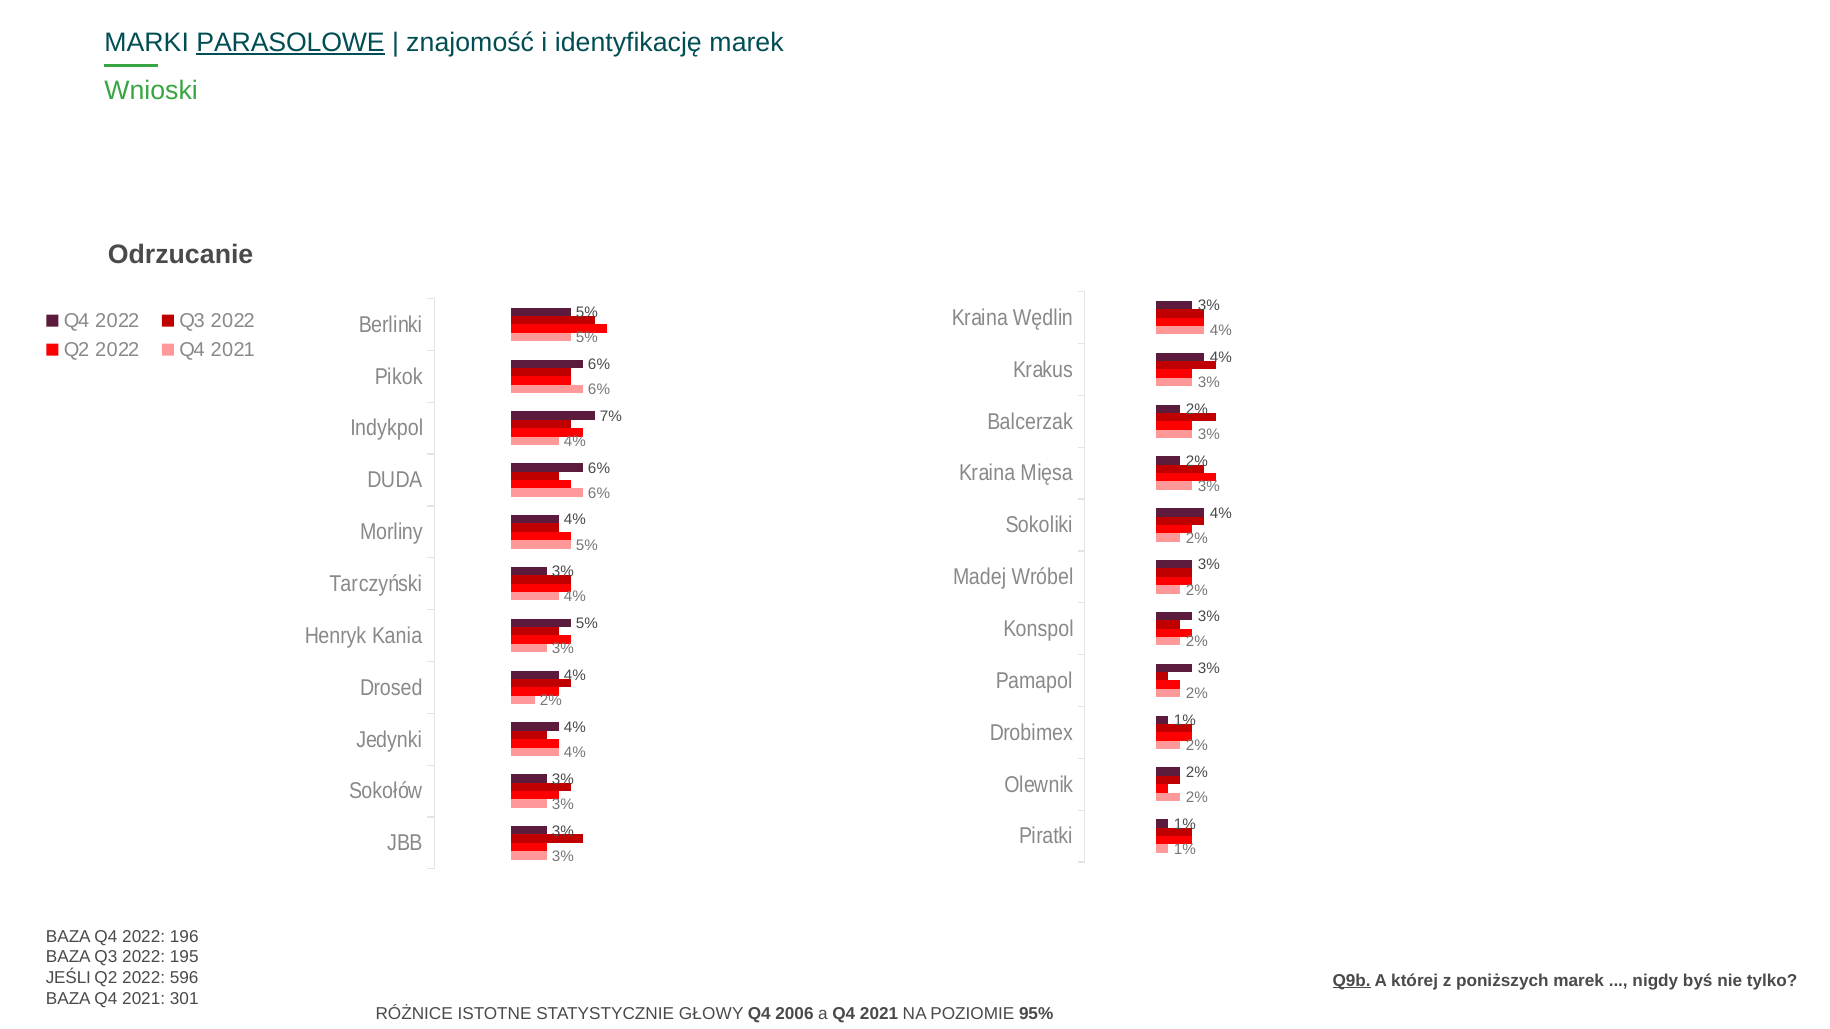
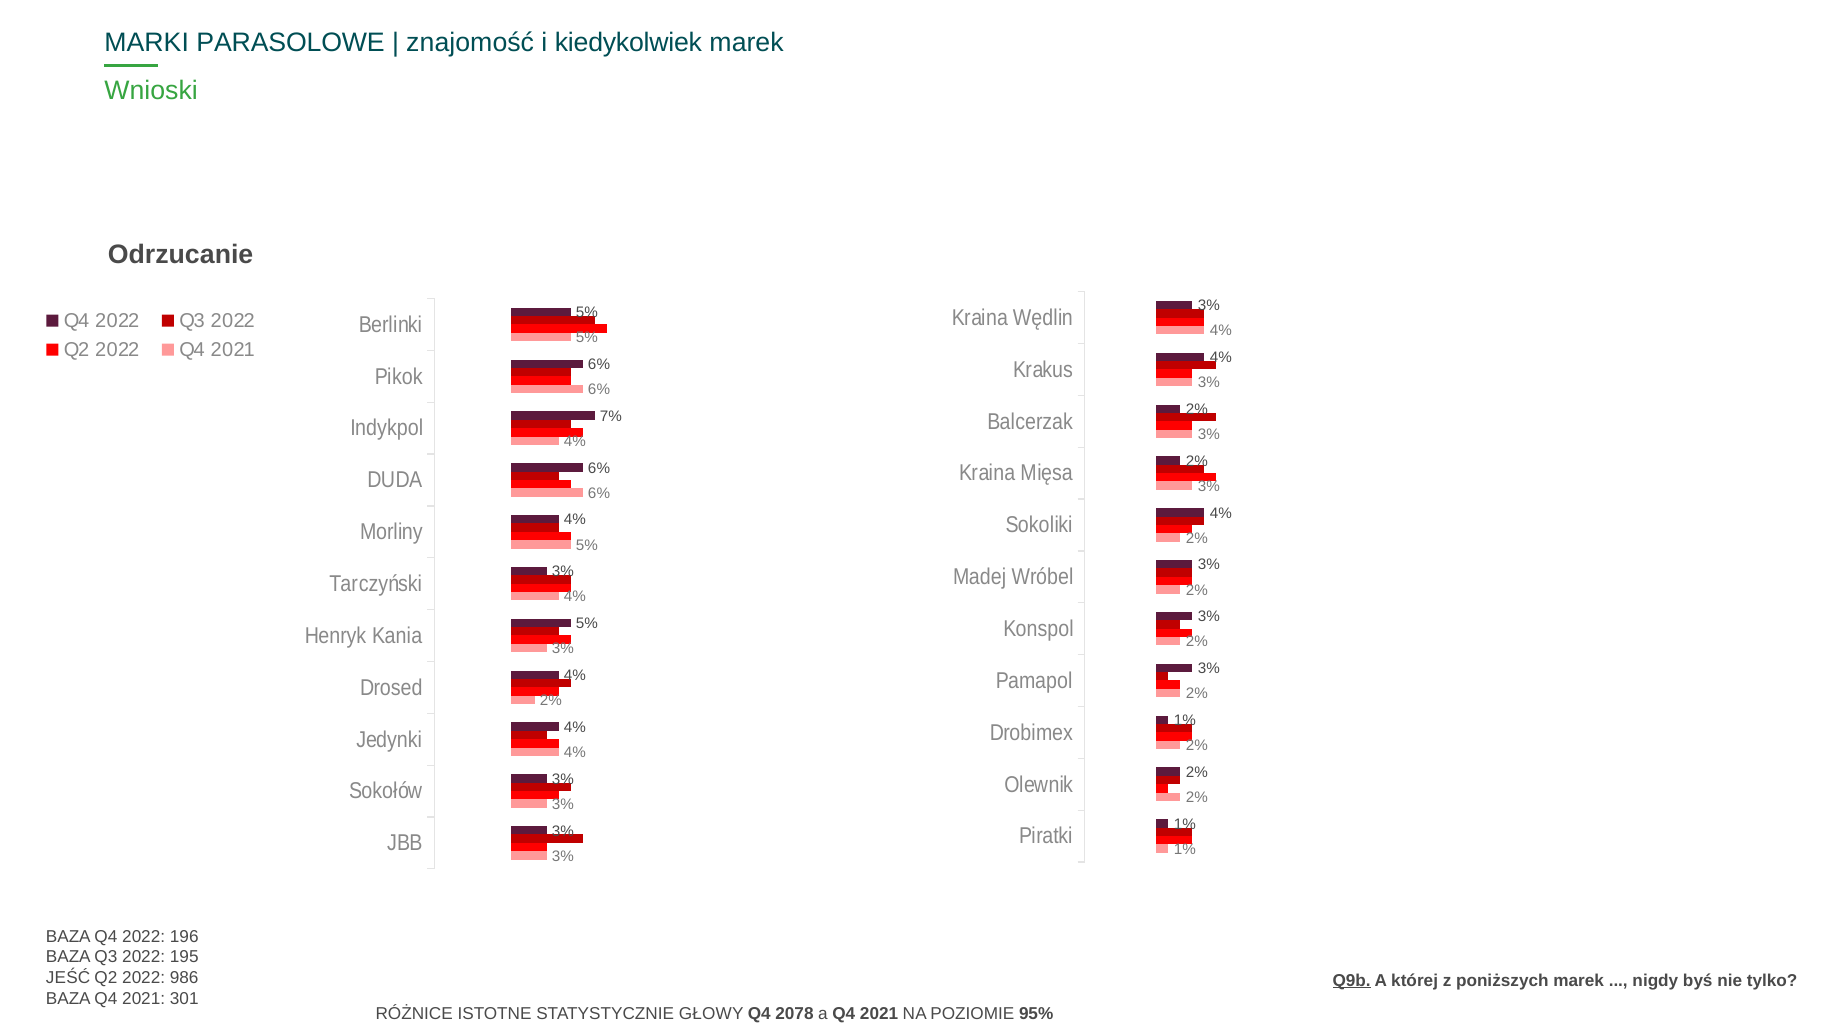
PARASOLOWE underline: present -> none (291, 42)
identyfikację: identyfikację -> kiedykolwiek (628, 42)
JEŚLI: JEŚLI -> JEŚĆ (68, 978)
596: 596 -> 986 (184, 978)
2006: 2006 -> 2078 (794, 1014)
